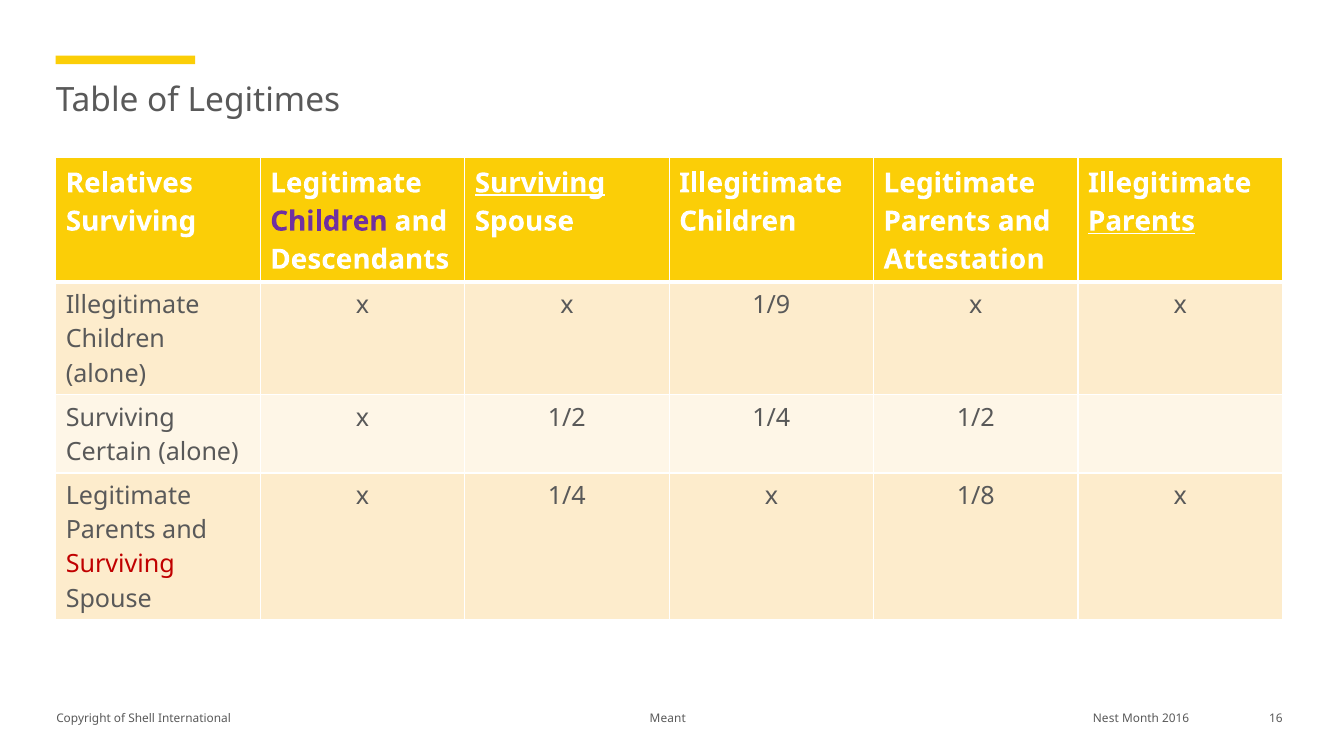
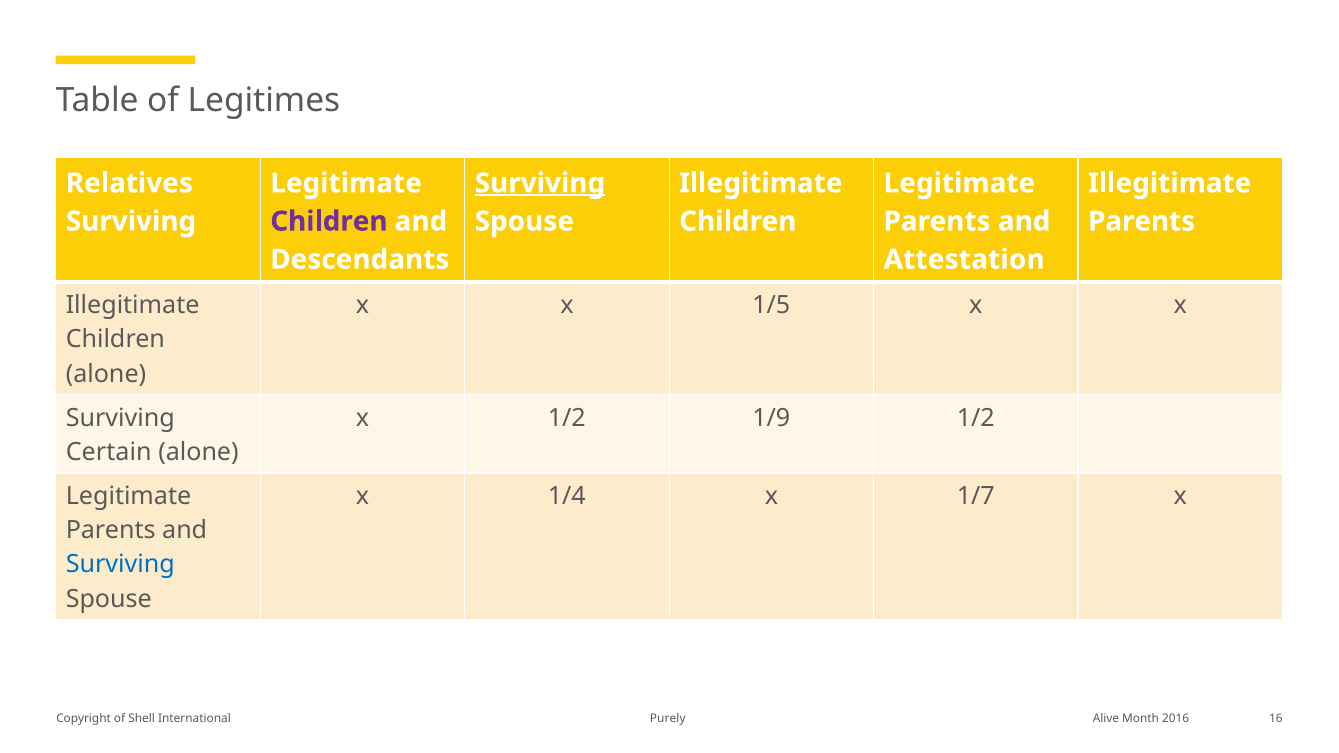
Parents underline: present -> none (1142, 221)
1/9: 1/9 -> 1/5 (771, 306)
1/2 1/4: 1/4 -> 1/9 (771, 418)
1/8: 1/8 -> 1/7 (976, 497)
Surviving colour: red -> blue (120, 565)
Meant: Meant -> Purely (668, 718)
Nest: Nest -> Alive (1106, 718)
